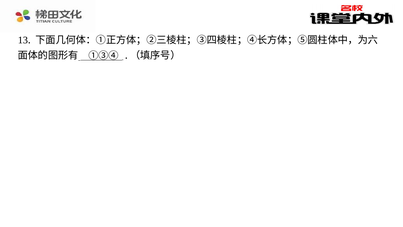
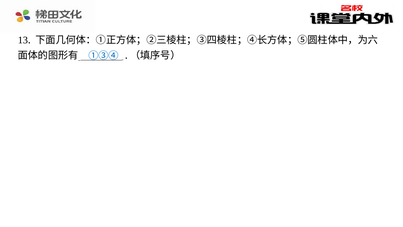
①③④ colour: black -> blue (103, 56)
